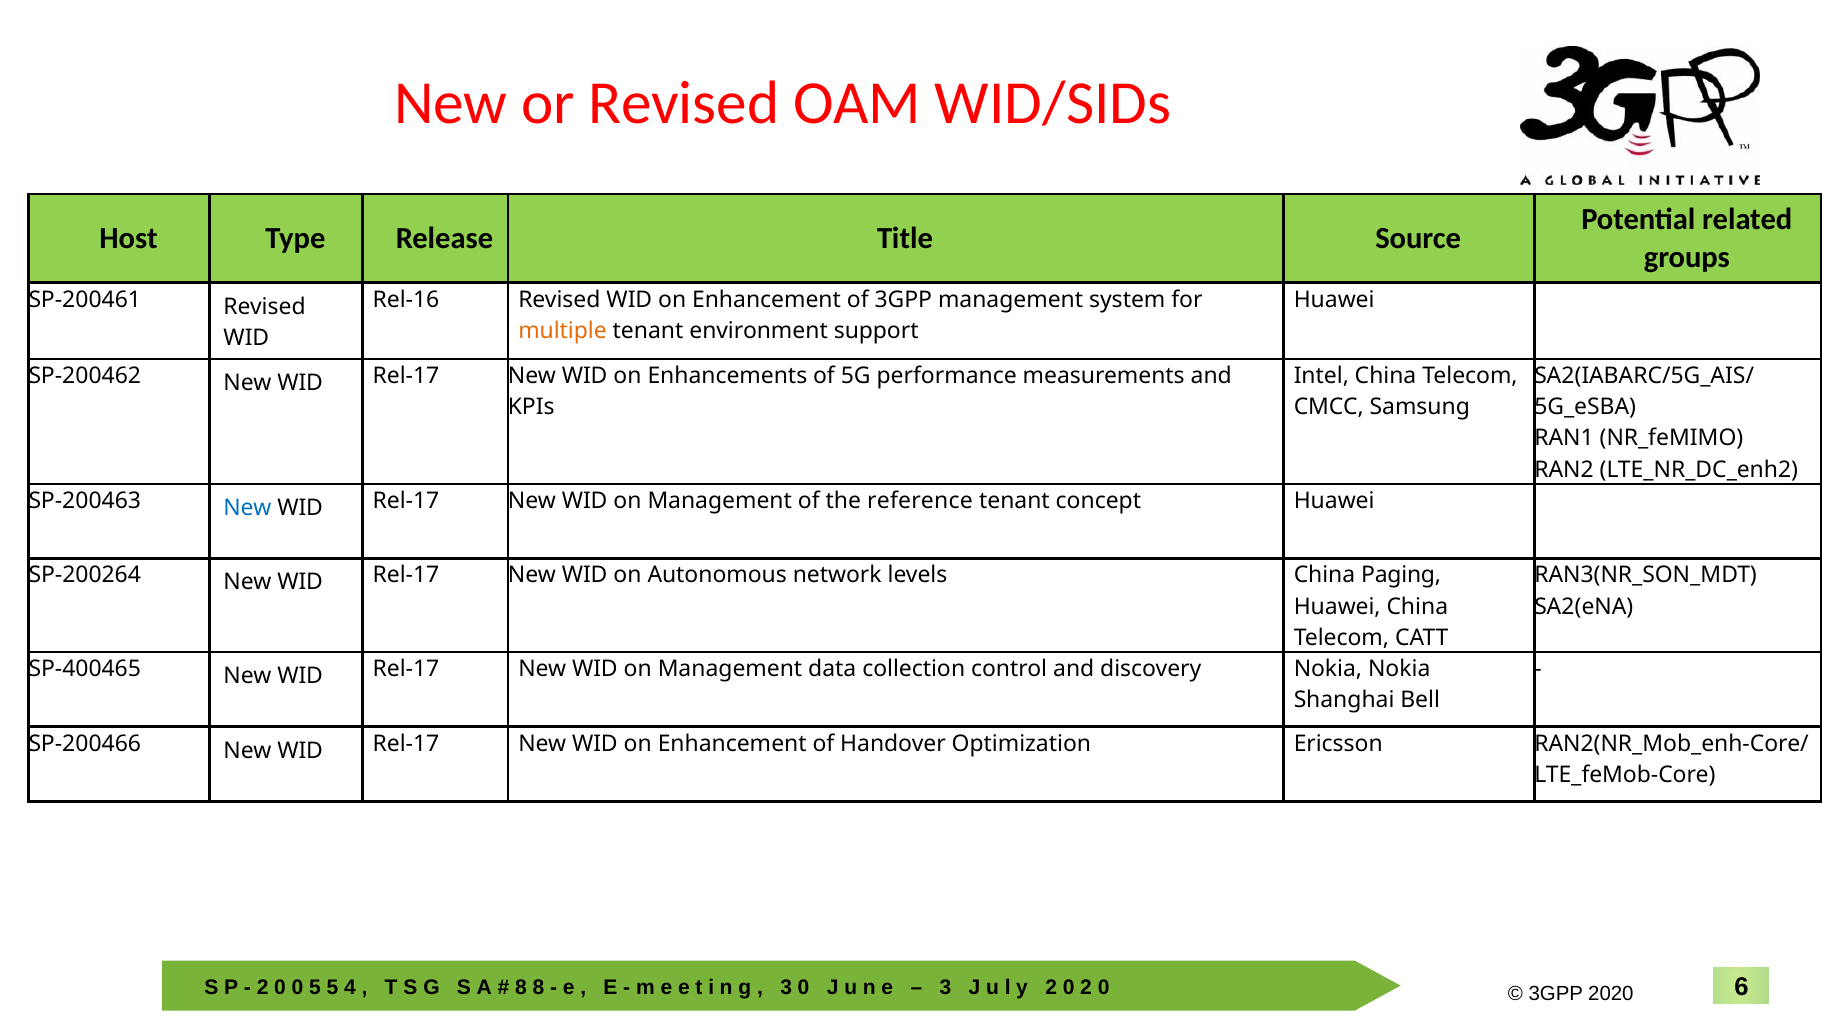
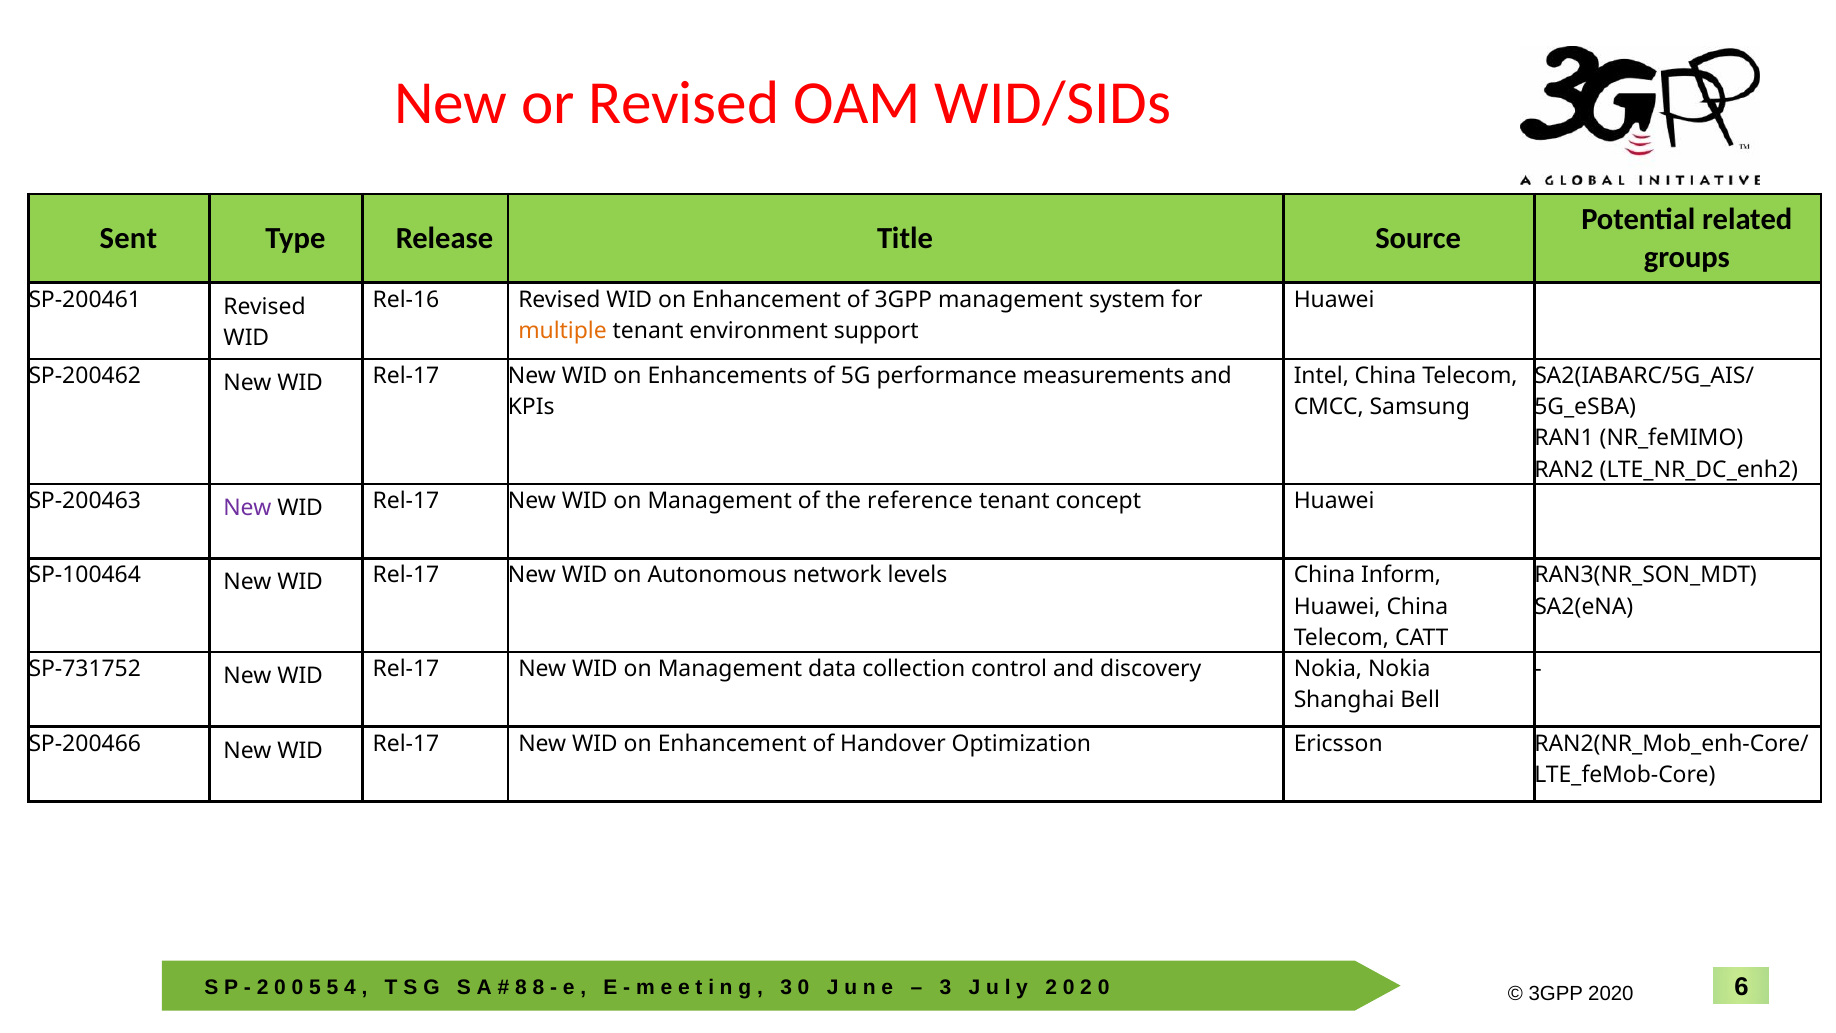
Host: Host -> Sent (128, 239)
New colour: blue -> purple (247, 508)
SP-200264: SP-200264 -> SP-100464 (85, 575)
Paging: Paging -> Inform (1401, 575)
SP-400465: SP-400465 -> SP-731752 (85, 669)
